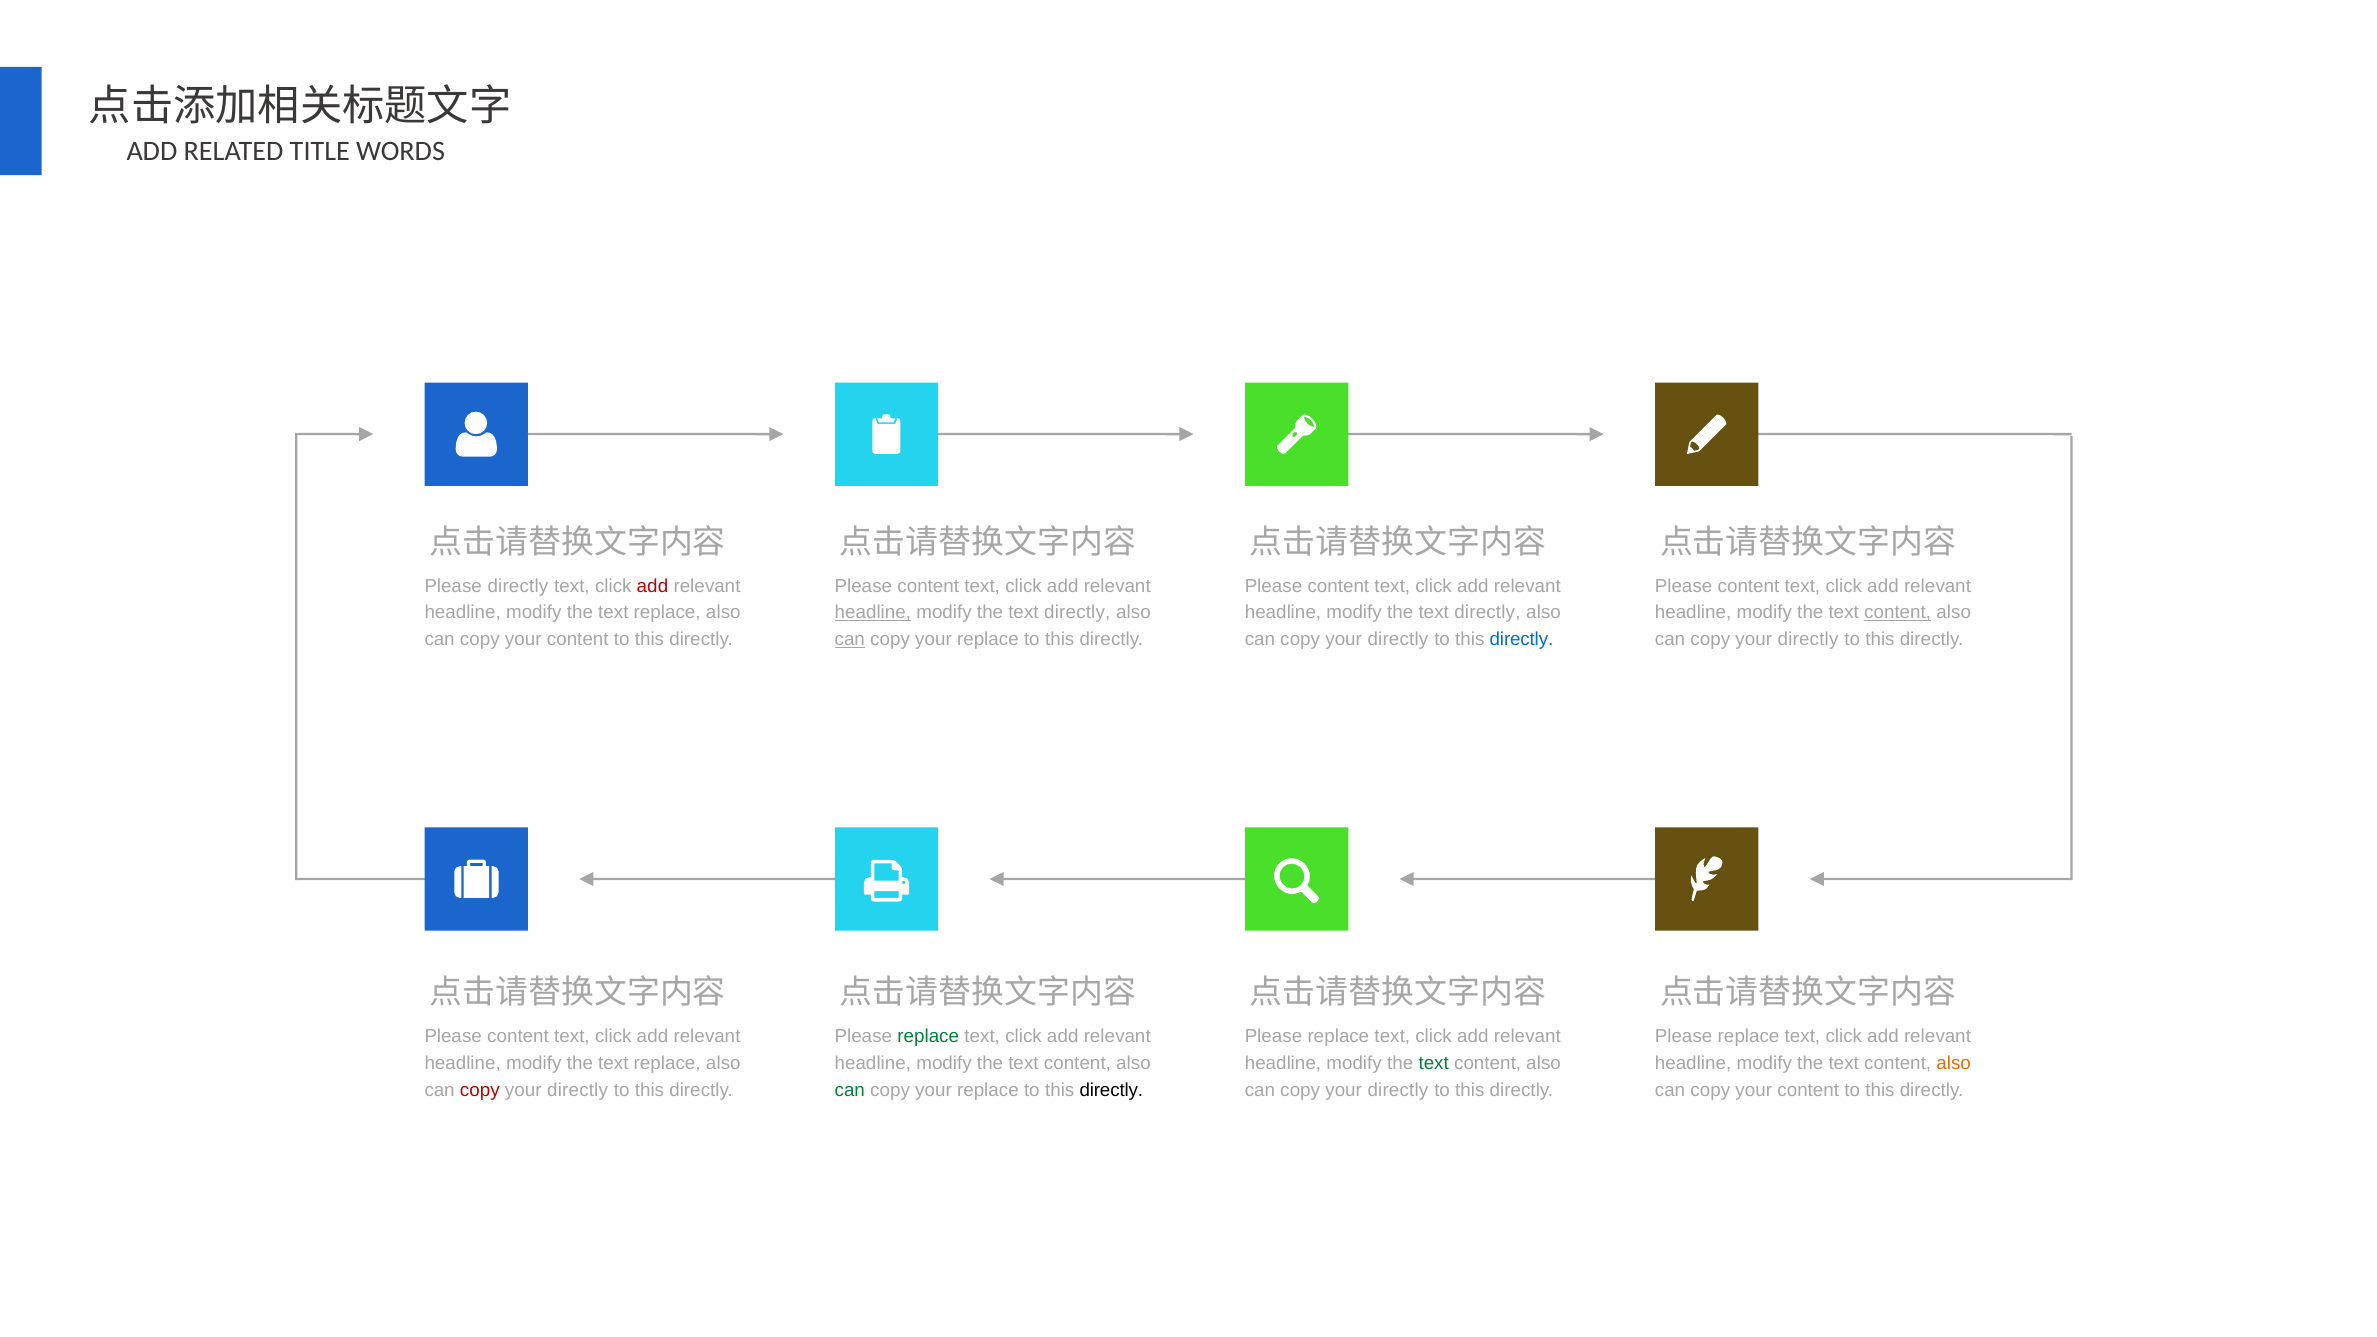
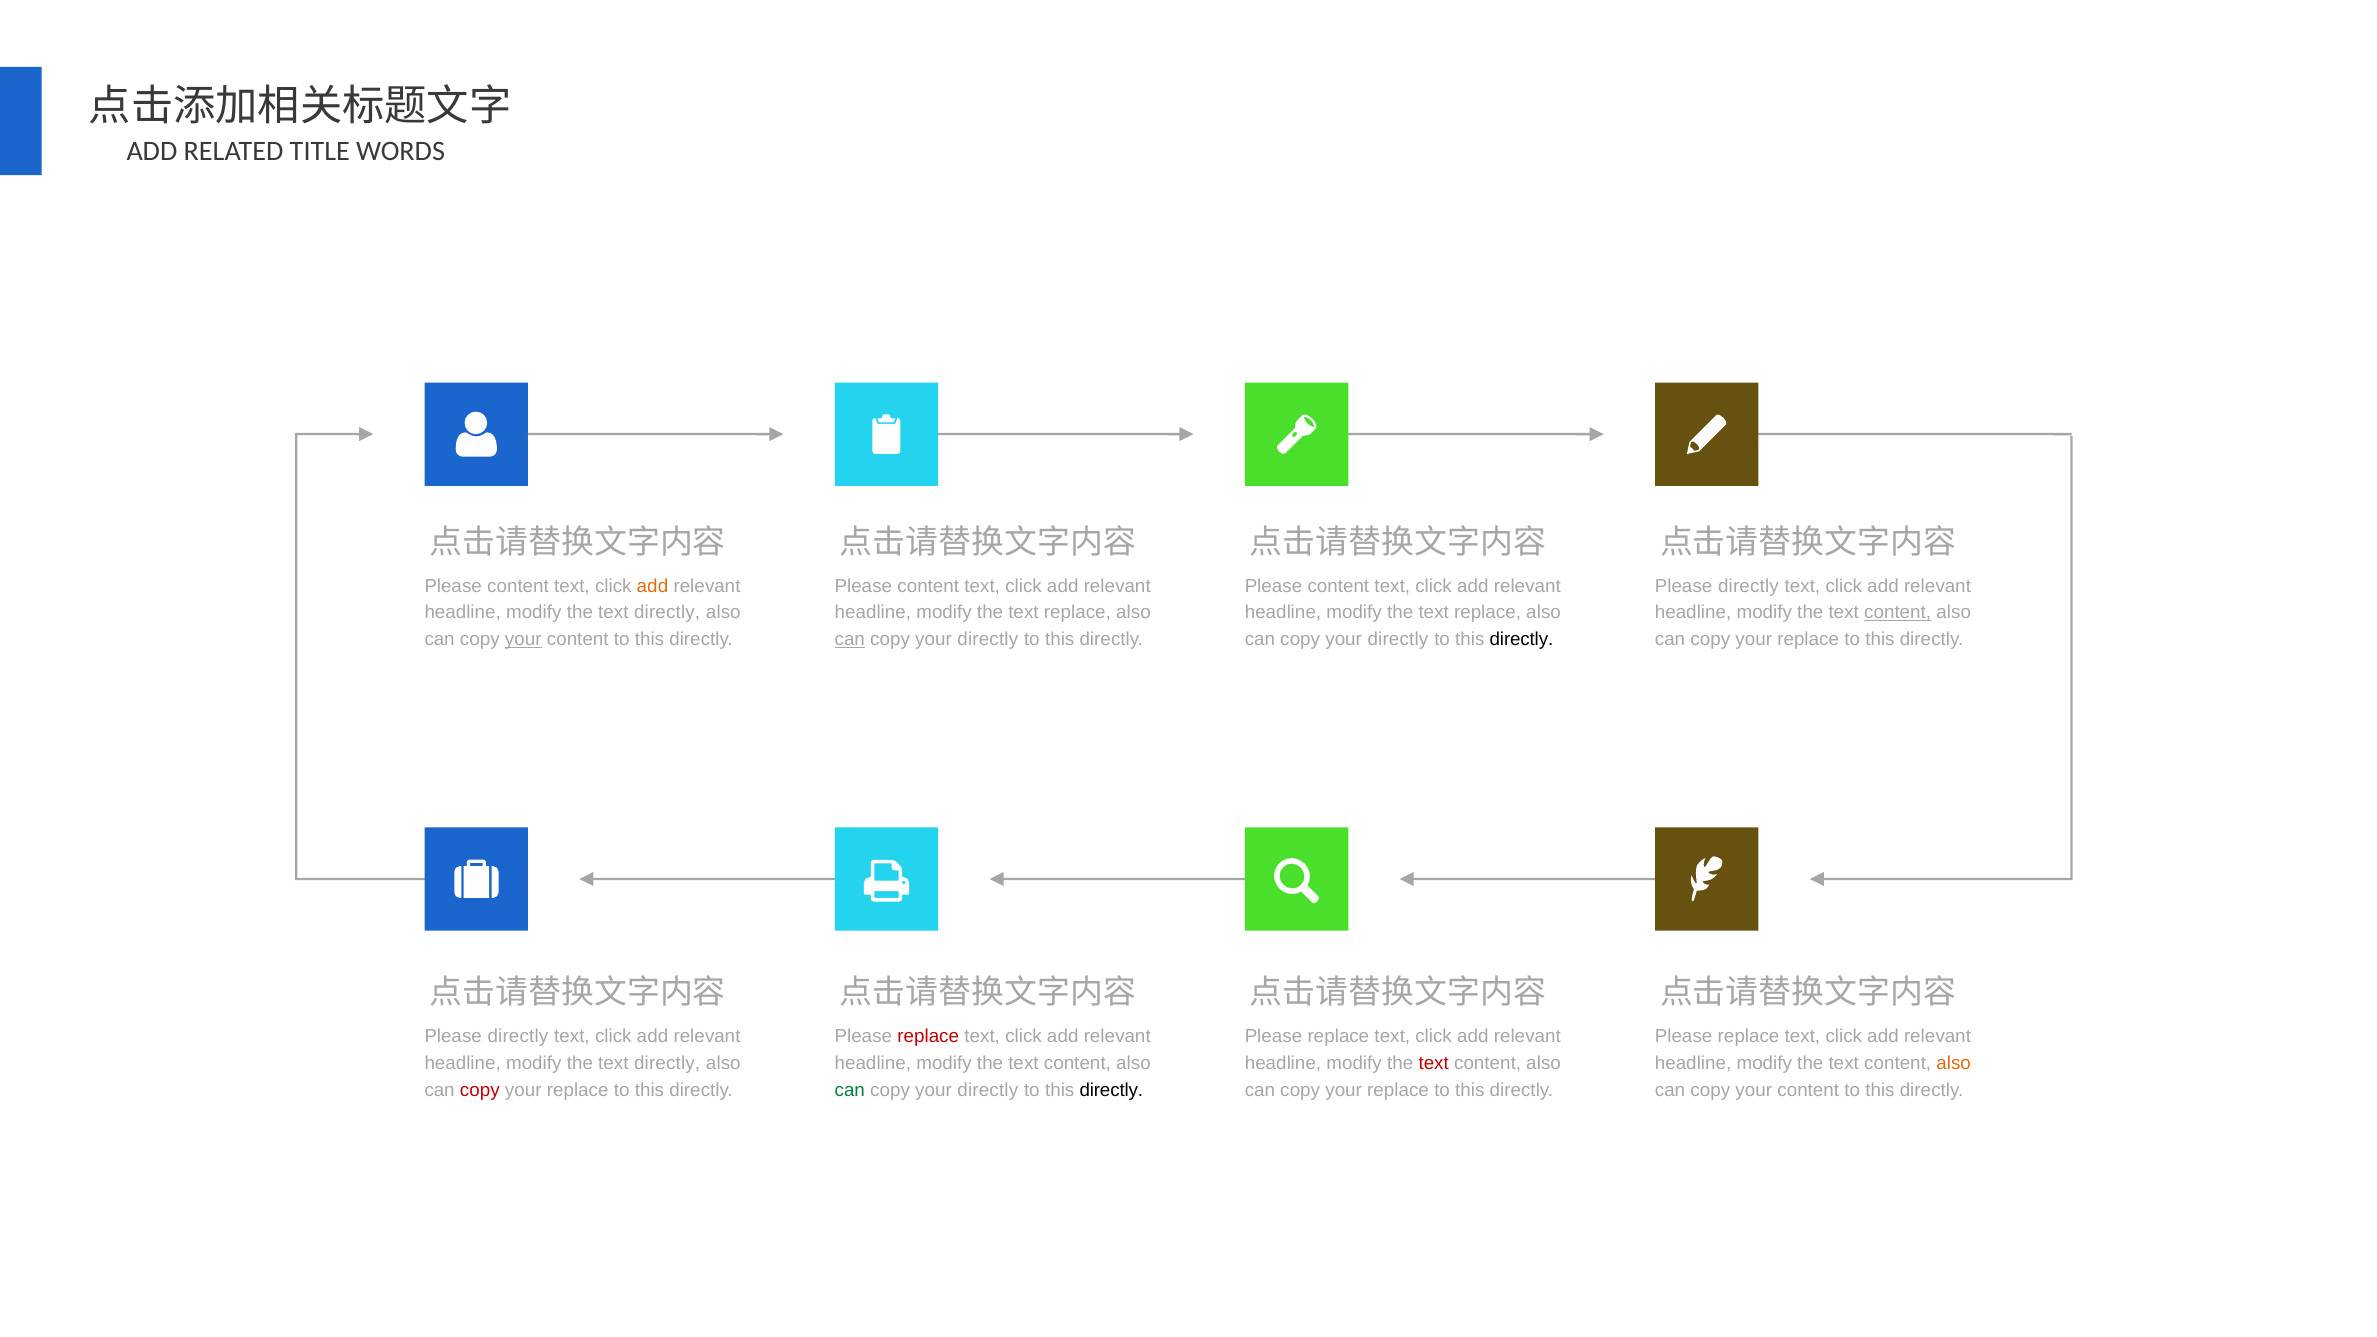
directly: directly -> content (518, 586)
add colour: red -> orange (652, 586)
content: content -> directly (1748, 586)
replace: replace -> directly (667, 613)
headline underline: present -> none (873, 613)
directly: directly -> replace (1077, 613)
directly: directly -> replace (1488, 613)
your underline: none -> present (523, 640)
replace: replace -> directly (988, 640)
directly colour: blue -> black (1521, 640)
directly: directly -> replace (1808, 640)
content: content -> directly (518, 1036)
replace colour: green -> red (928, 1036)
replace: replace -> directly (667, 1063)
text colour: green -> red (1434, 1063)
directly: directly -> replace (578, 1090)
replace: replace -> directly (988, 1090)
directly: directly -> replace (1398, 1090)
